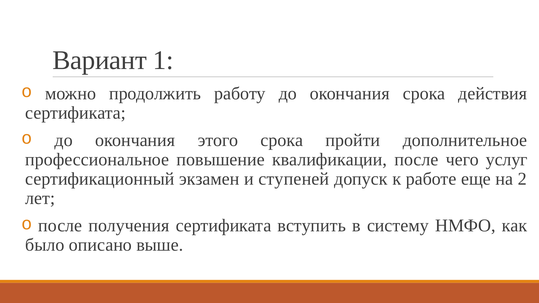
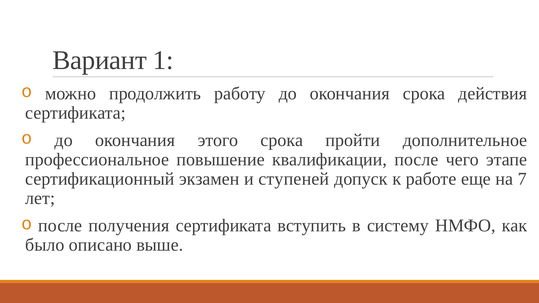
услуг: услуг -> этапе (507, 160)
2: 2 -> 7 (522, 179)
